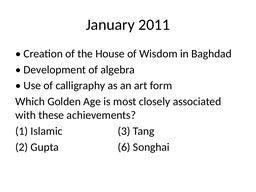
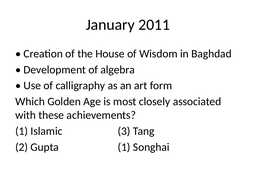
Gupta 6: 6 -> 1 (124, 147)
